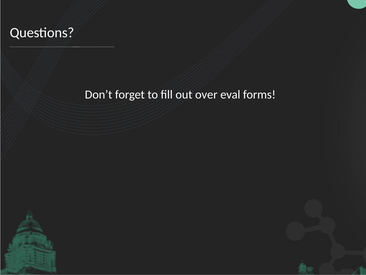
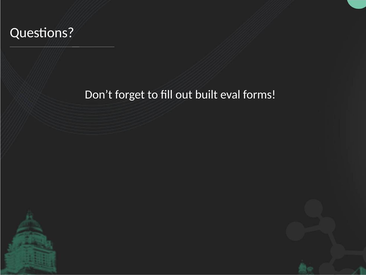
over: over -> built (206, 94)
